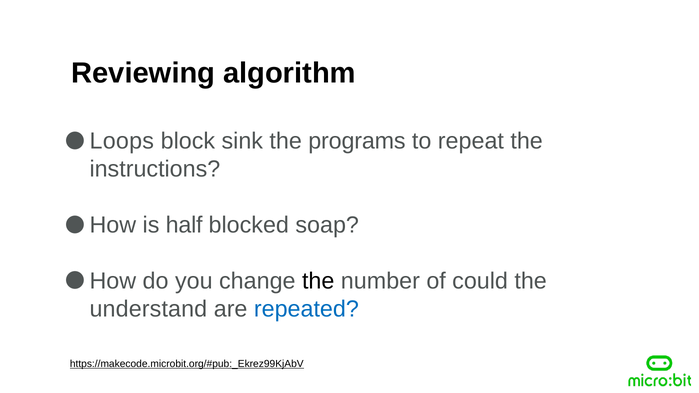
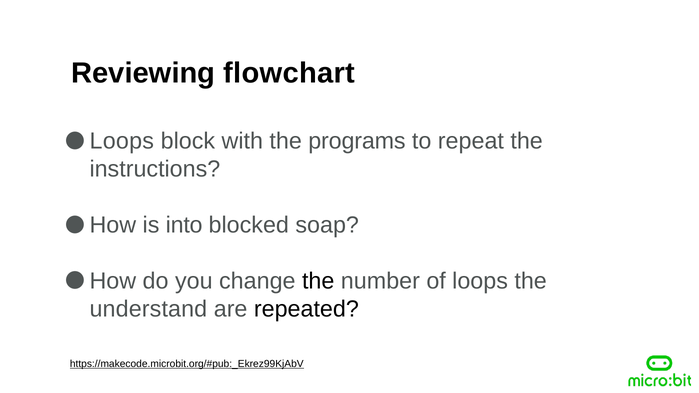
algorithm: algorithm -> flowchart (289, 73)
sink: sink -> with (242, 141)
half: half -> into (184, 225)
of could: could -> loops (480, 281)
repeated colour: blue -> black (306, 309)
